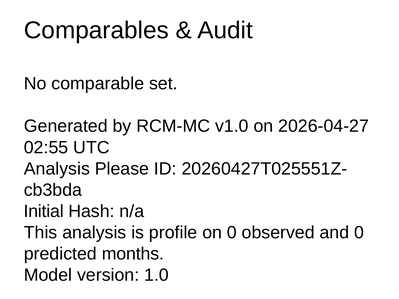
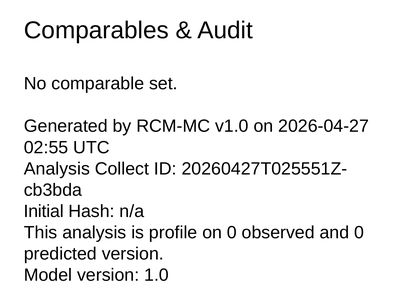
Please: Please -> Collect (122, 169)
predicted months: months -> version (133, 254)
